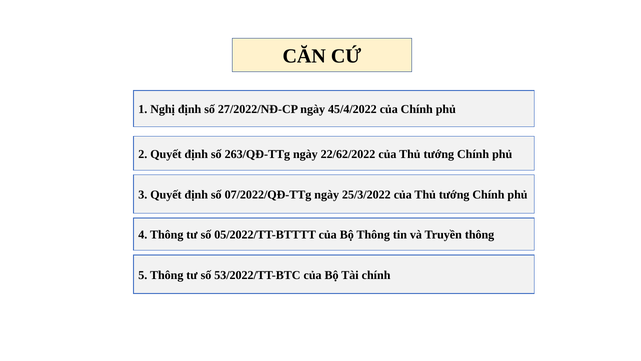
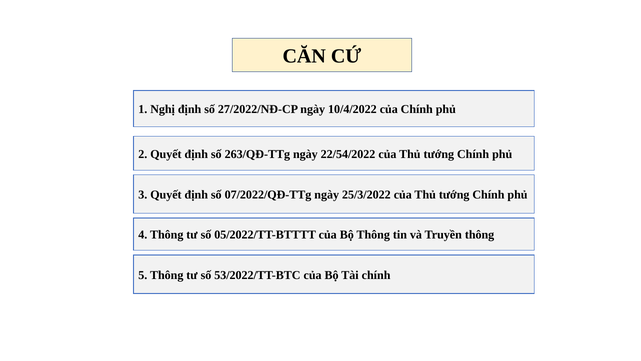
45/4/2022: 45/4/2022 -> 10/4/2022 (352, 109)
22/62/2022: 22/62/2022 -> 22/54/2022 (348, 154)
